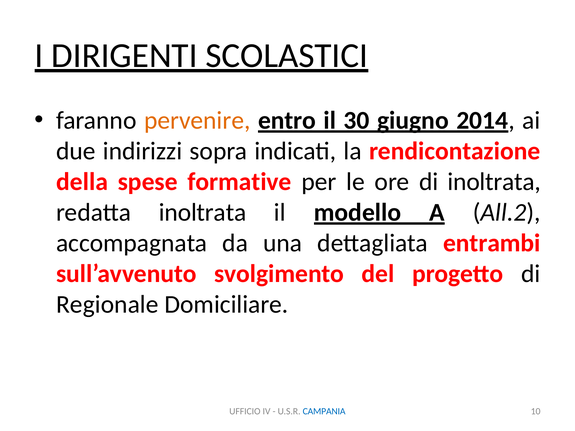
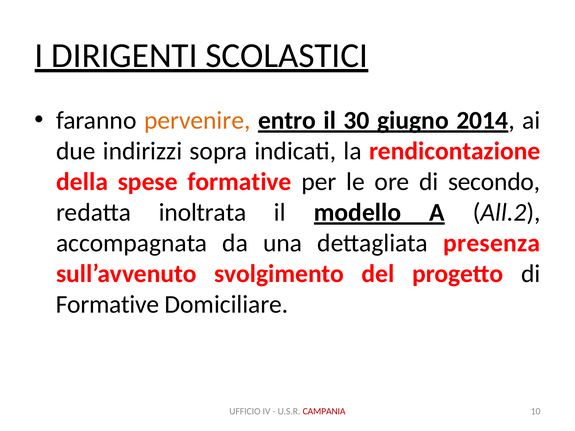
di inoltrata: inoltrata -> secondo (494, 182)
entrambi: entrambi -> presenza (492, 243)
Regionale: Regionale -> Formative (107, 305)
CAMPANIA colour: blue -> red (324, 412)
